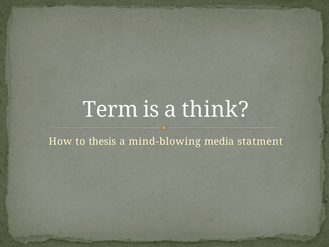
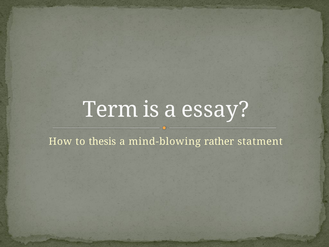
think: think -> essay (215, 110)
media: media -> rather (219, 141)
